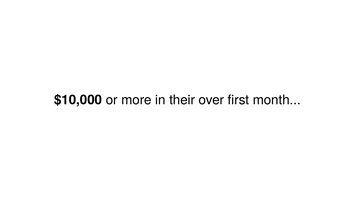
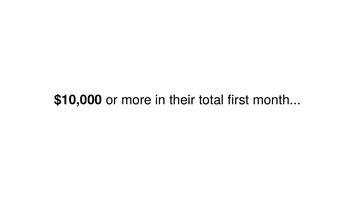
over: over -> total (211, 100)
